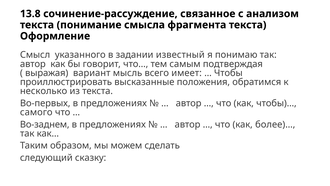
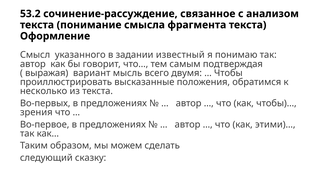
13.8: 13.8 -> 53.2 (30, 14)
имеет: имеет -> двумя (187, 73)
самого: самого -> зрения (36, 112)
Во-заднем: Во-заднем -> Во-первое (45, 124)
более)…: более)… -> этими)… (275, 124)
